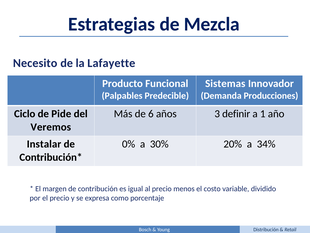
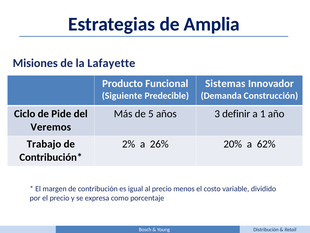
Mezcla: Mezcla -> Amplia (212, 24)
Necesito: Necesito -> Misiones (35, 63)
Palpables: Palpables -> Siguiente (122, 96)
Producciones: Producciones -> Construcción (271, 96)
6: 6 -> 5 (151, 114)
Instalar: Instalar -> Trabajo (44, 144)
0%: 0% -> 2% (129, 144)
30%: 30% -> 26% (159, 144)
34%: 34% -> 62% (266, 144)
